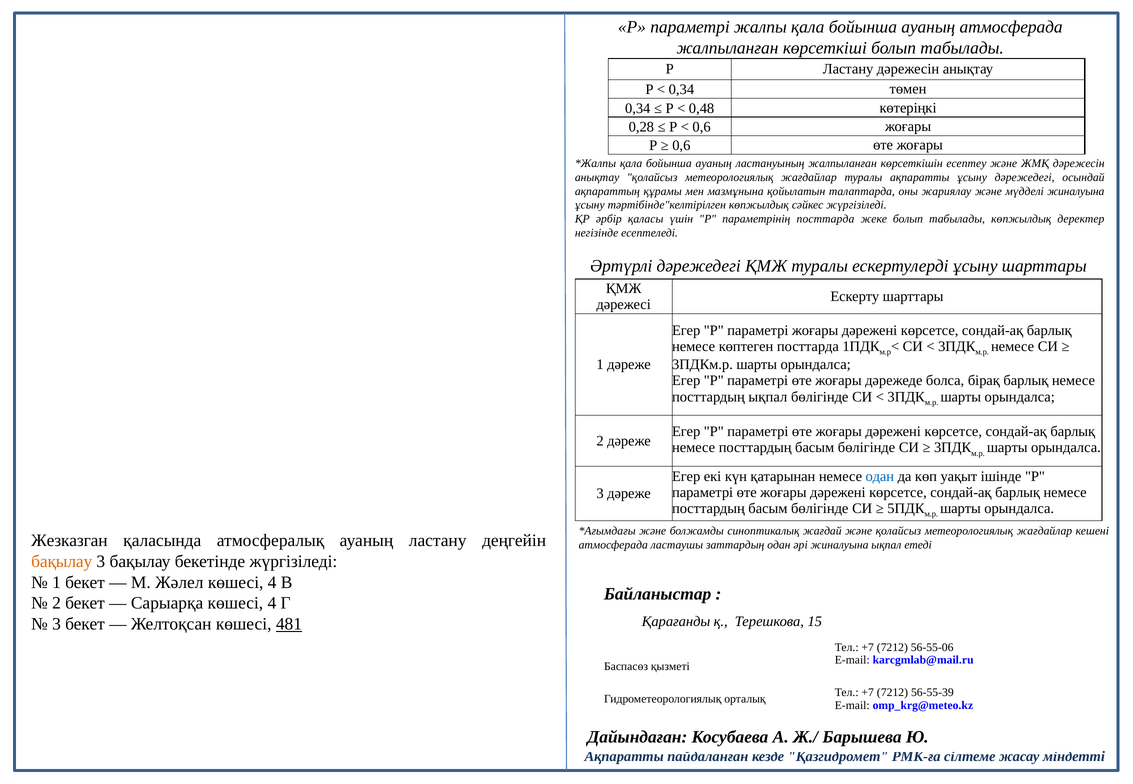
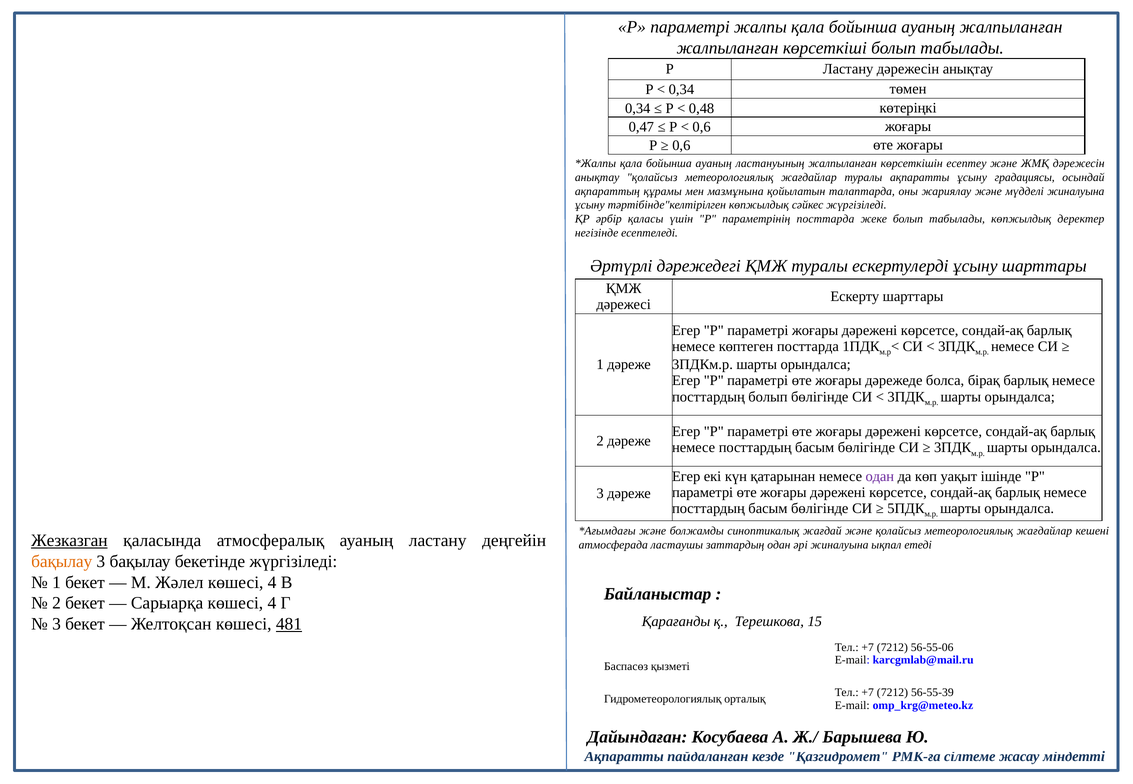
ауаның атмосферада: атмосферада -> жалпыланған (1011, 27)
0,28: 0,28 -> 0,47 (641, 127)
ұсыну дәрежедегі: дәрежедегі -> градациясы (1025, 177)
посттардың ықпал: ықпал -> болып (768, 397)
одан colour: blue -> purple (880, 477)
Жезказган underline: none -> present (69, 541)
